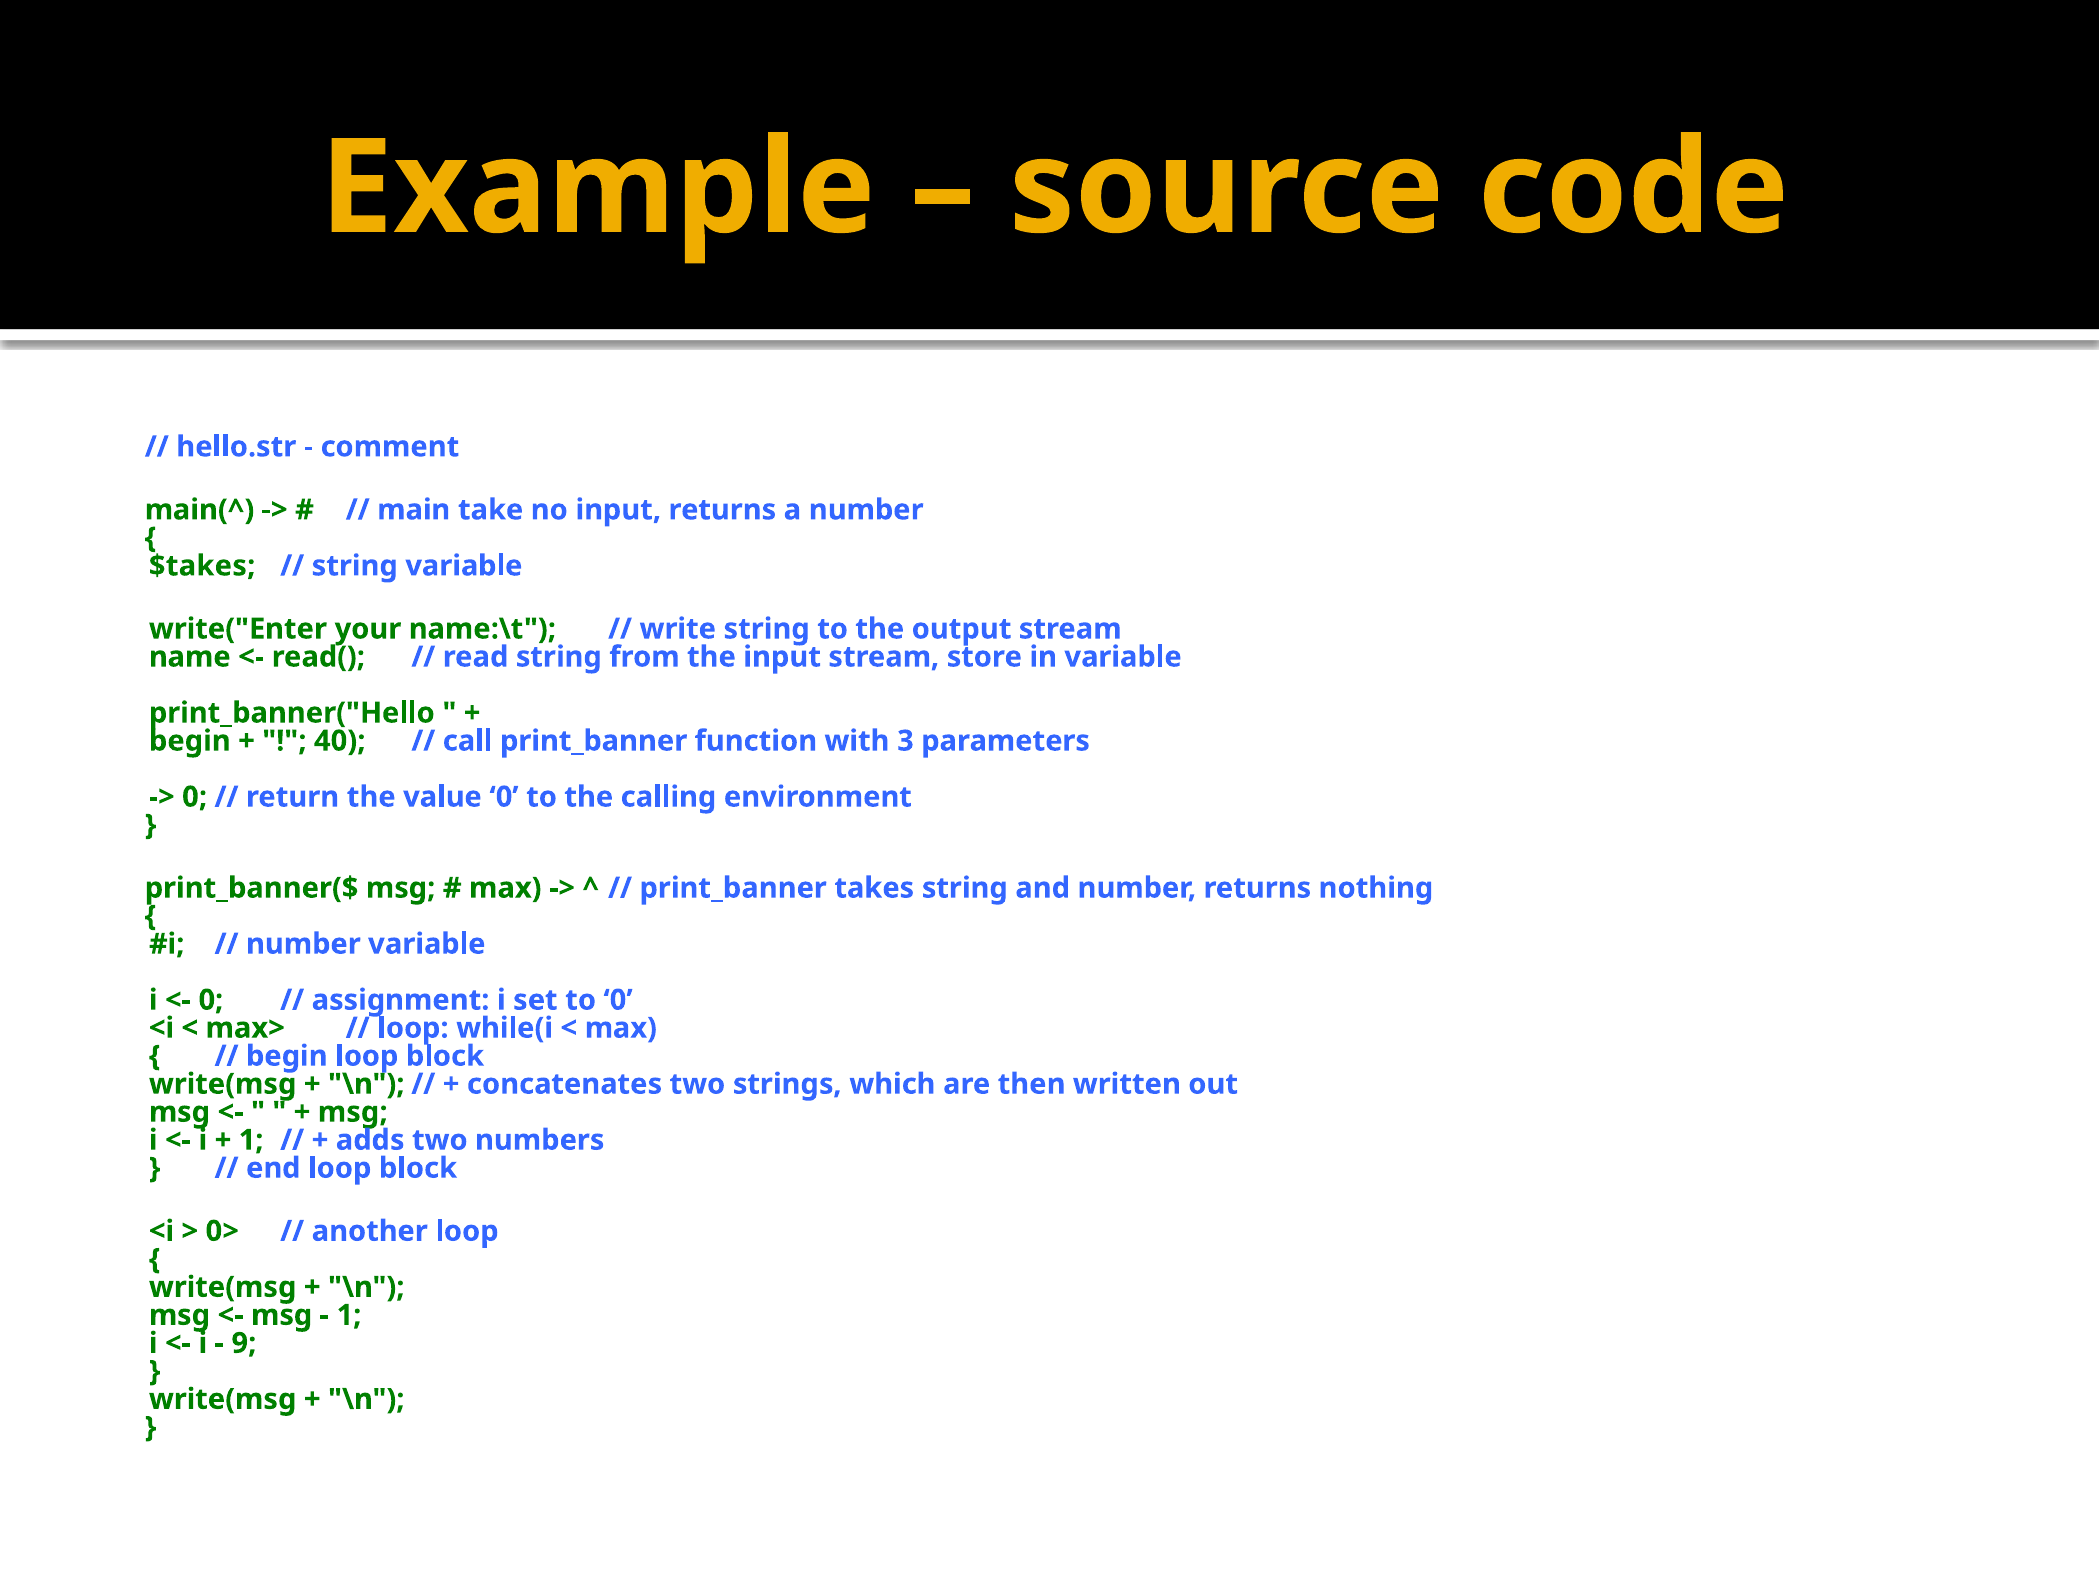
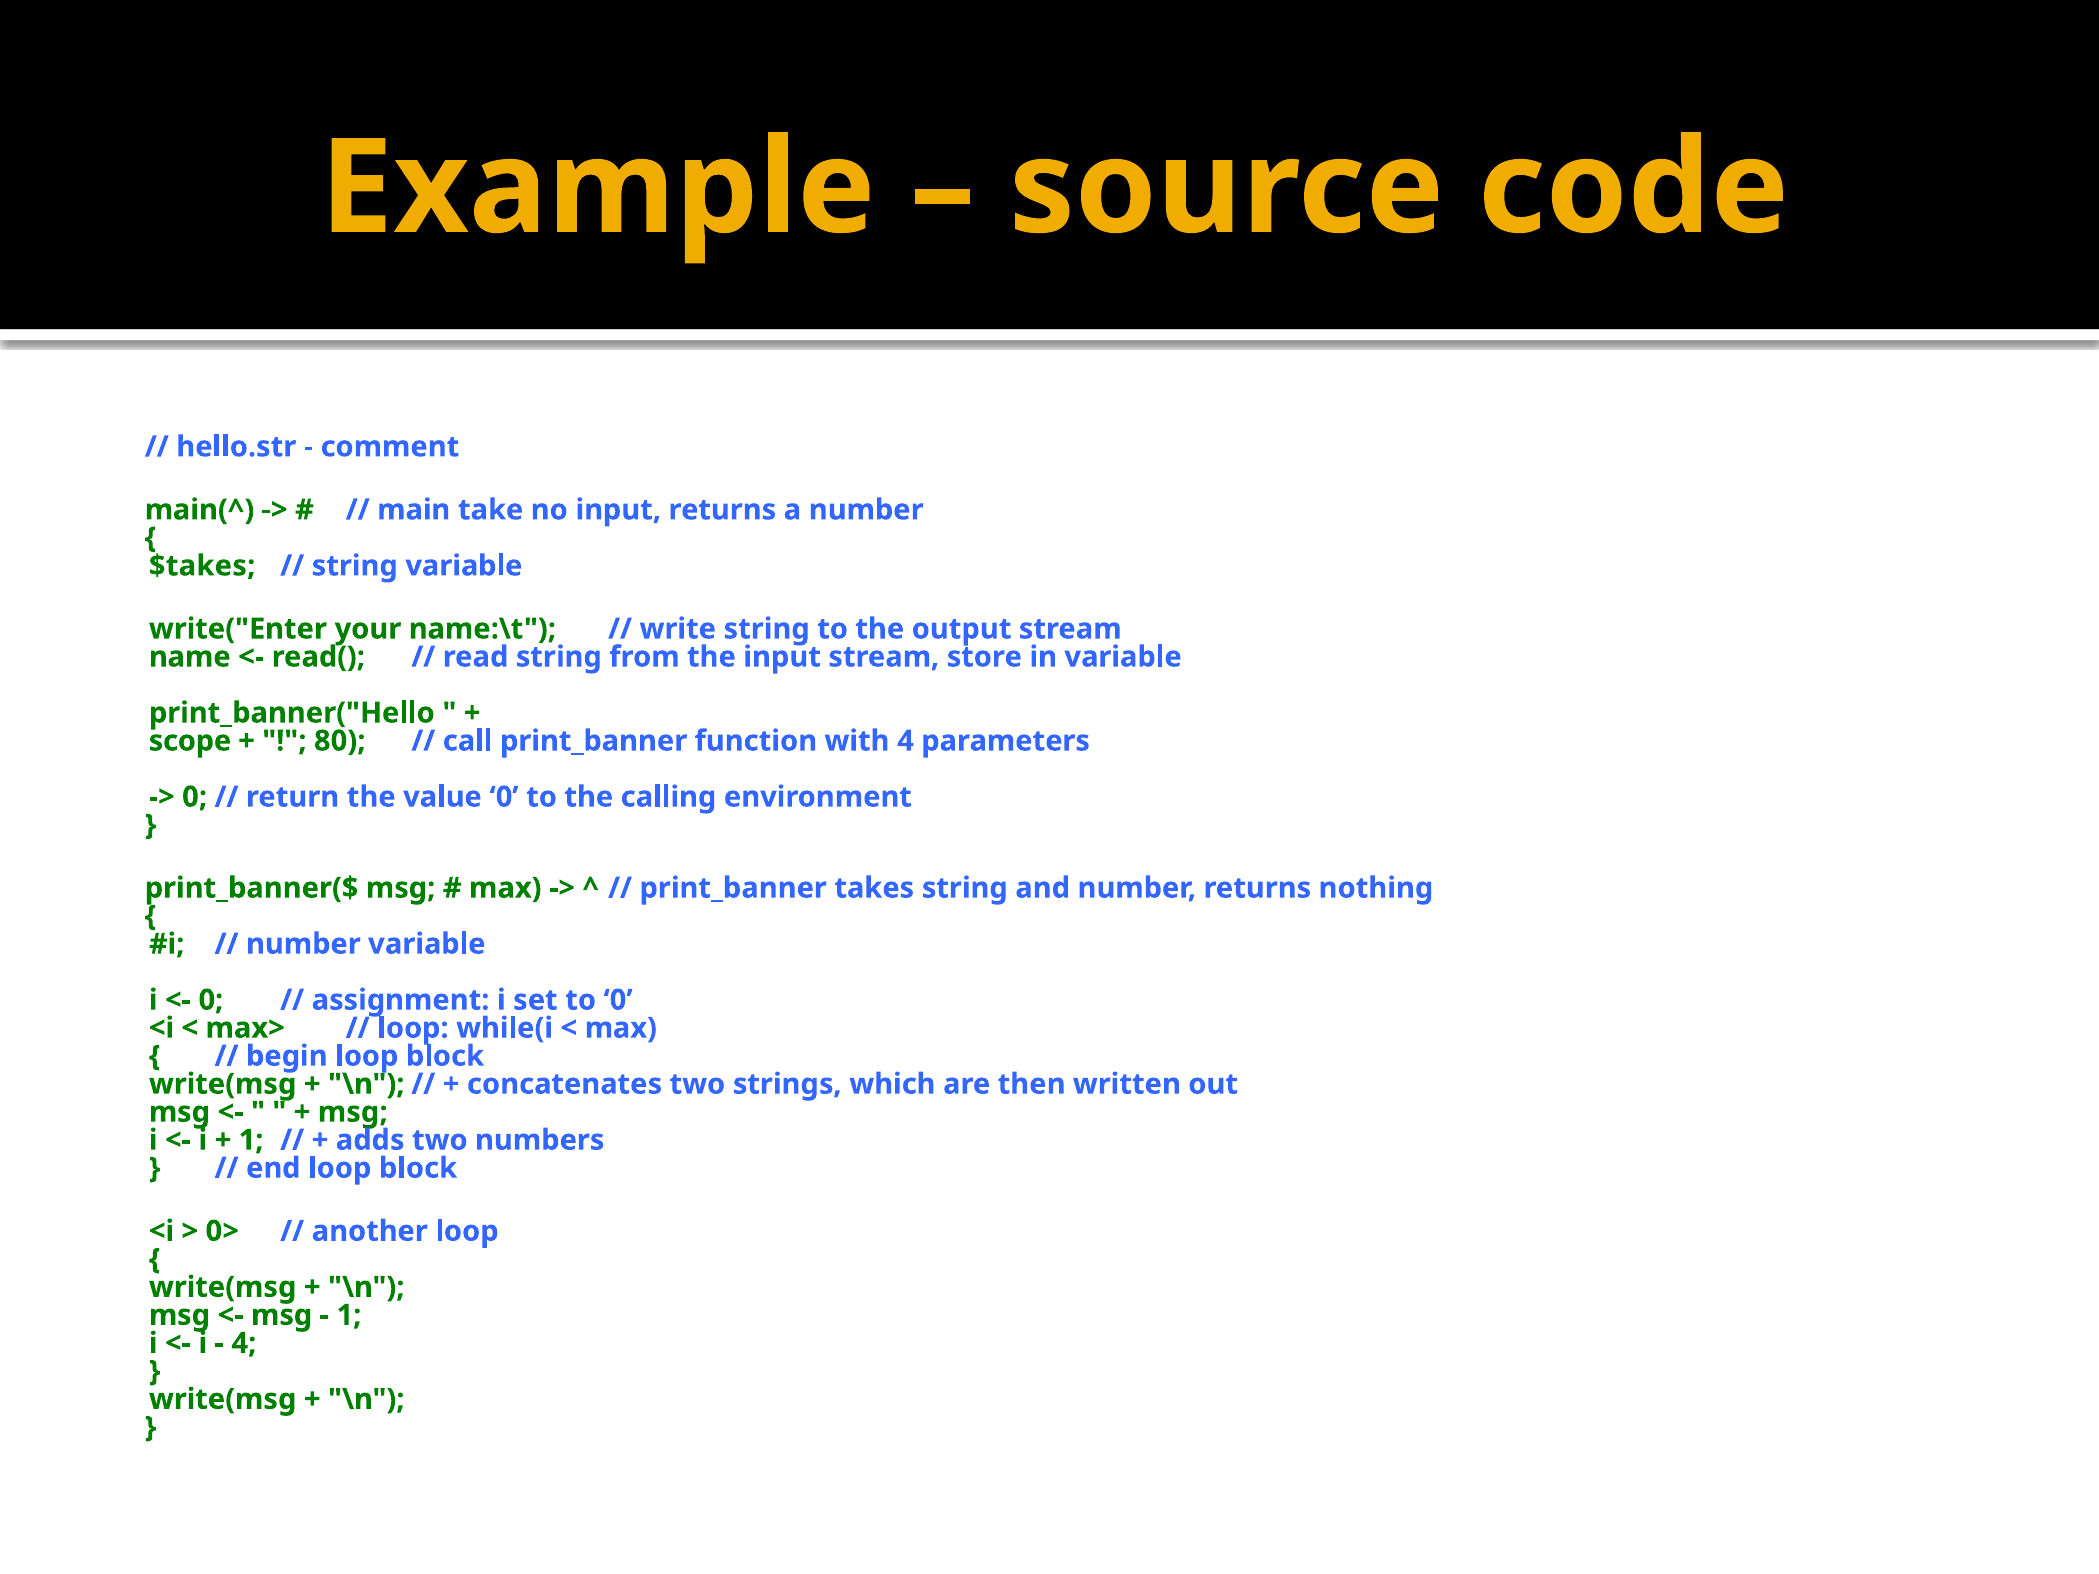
begin: begin -> scope (190, 741)
40: 40 -> 80 (340, 741)
with 3: 3 -> 4 (905, 741)
9: 9 -> 4 (244, 1343)
